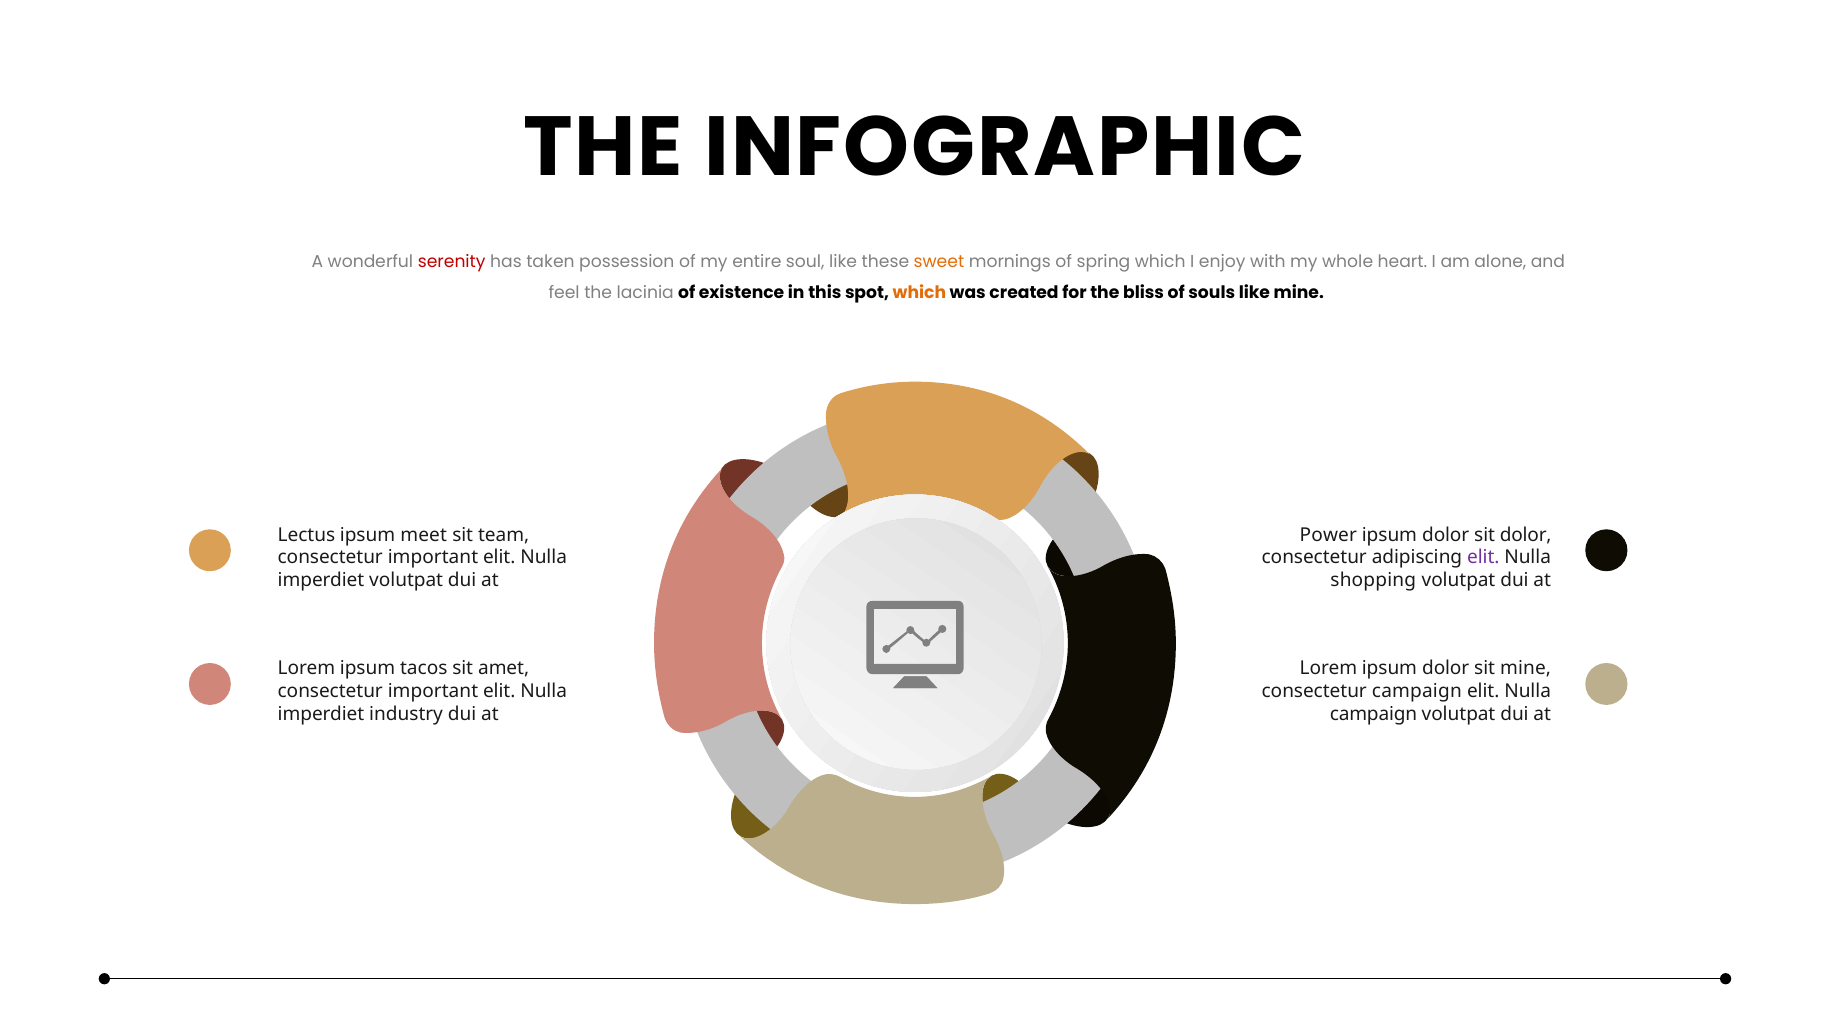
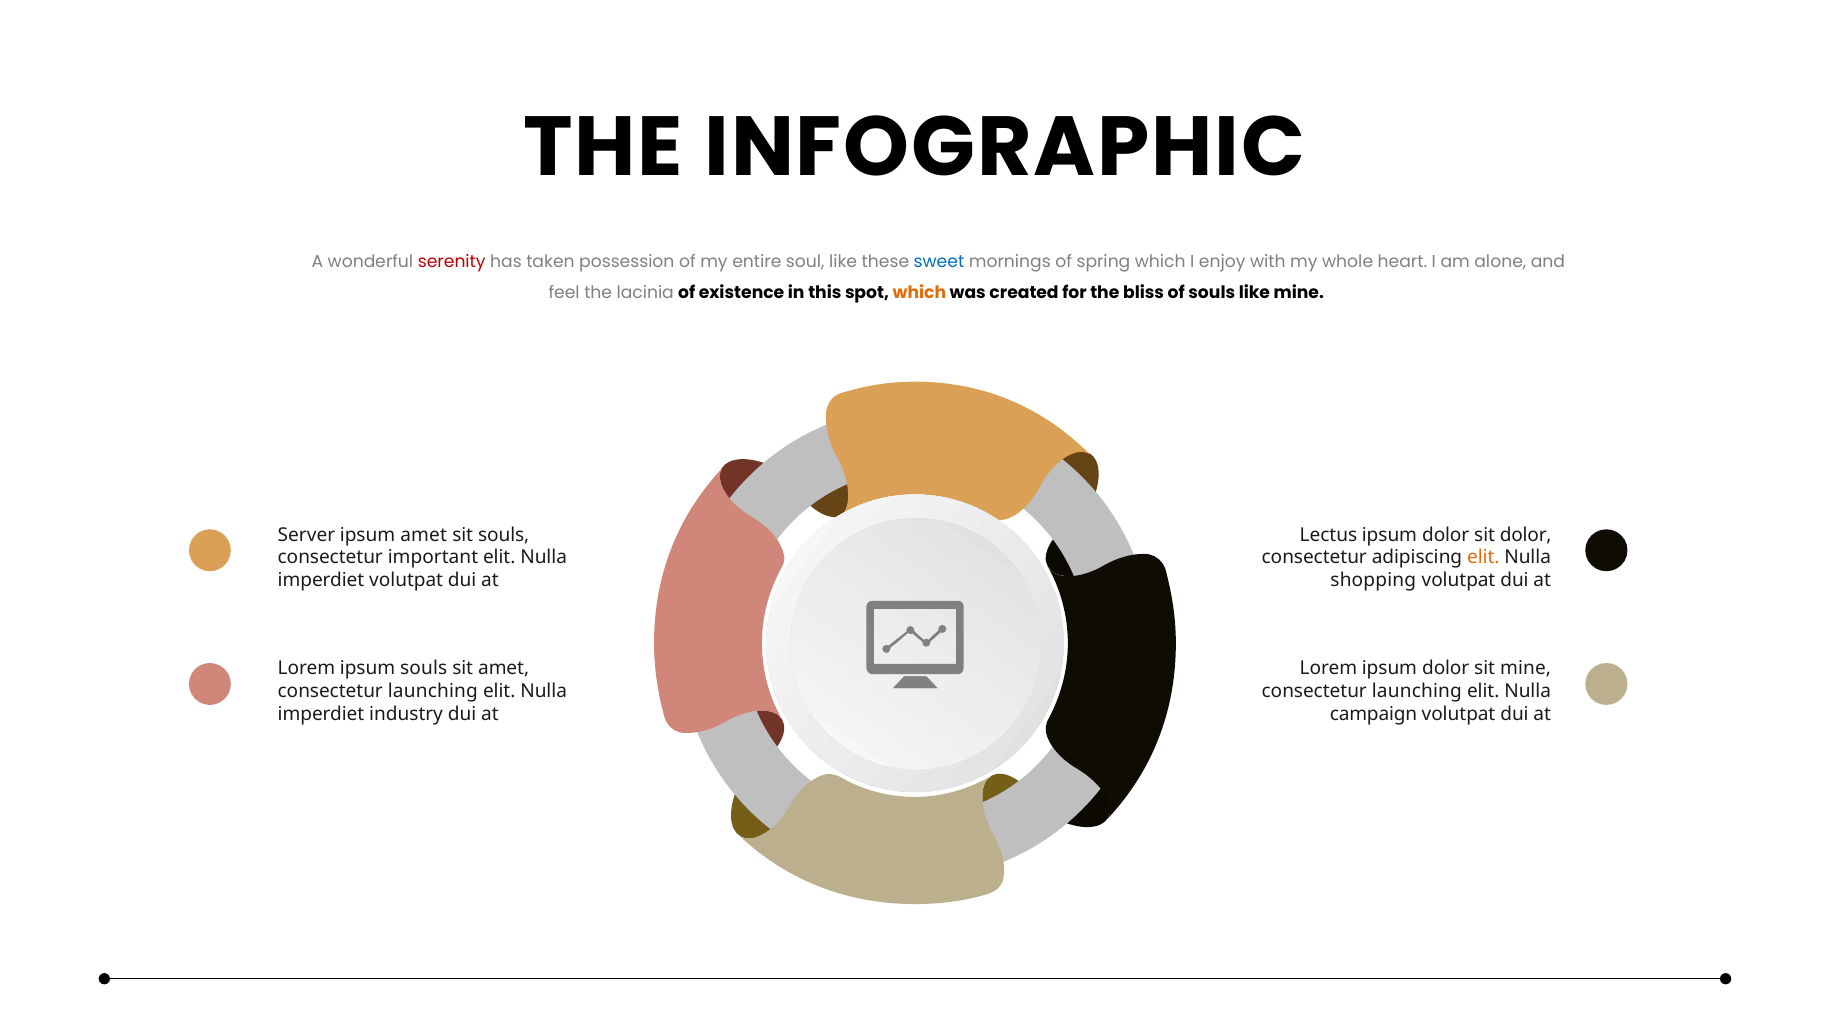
sweet colour: orange -> blue (939, 262)
Lectus: Lectus -> Server (306, 534)
ipsum meet: meet -> amet (424, 534)
sit team: team -> souls (504, 534)
Power: Power -> Lectus (1328, 534)
elit colour: purple -> orange (1483, 557)
ipsum tacos: tacos -> souls (424, 668)
important: important -> launching (433, 691)
campaign: campaign -> launching (1417, 691)
